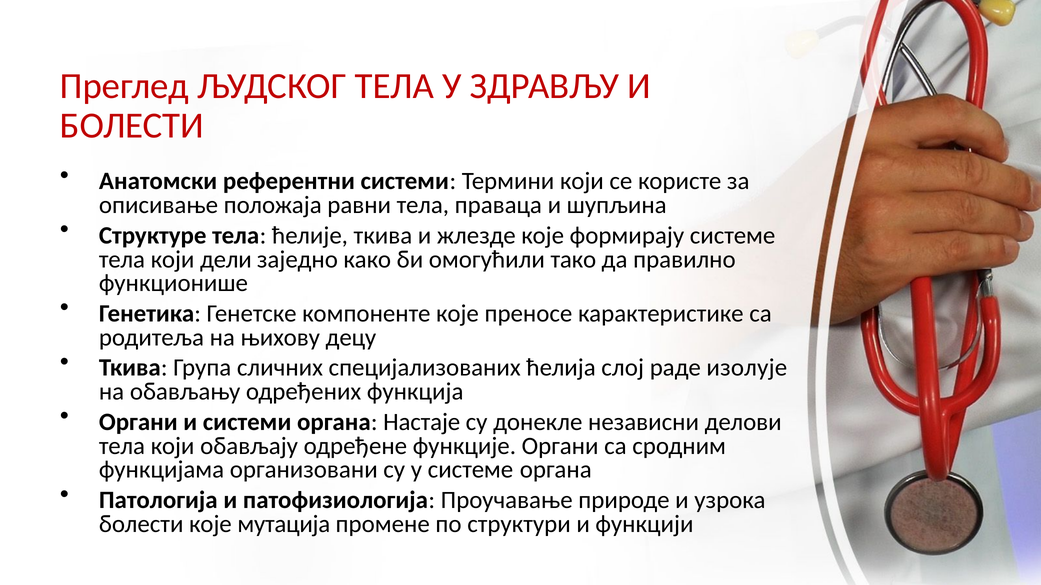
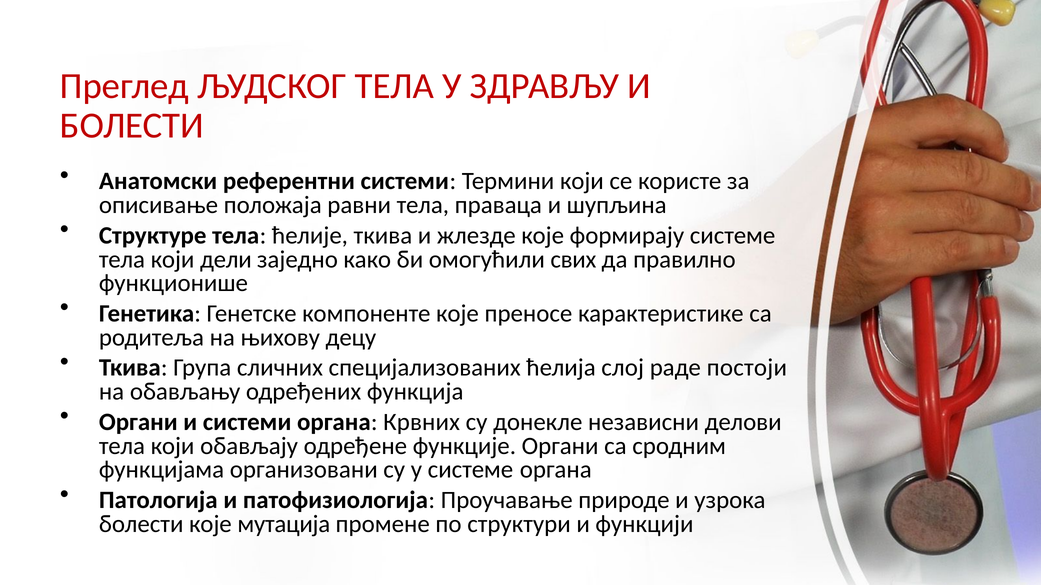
тако: тако -> свих (573, 260)
изолује: изолује -> постоји (747, 368)
Настаје: Настаје -> Крвних (422, 422)
